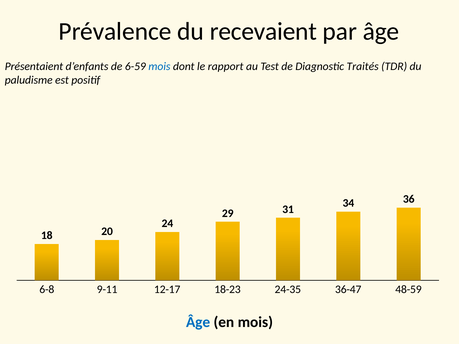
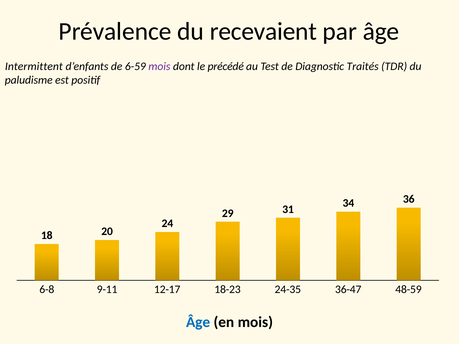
Présentaient: Présentaient -> Intermittent (34, 66)
mois colour: blue -> purple (159, 66)
rapport: rapport -> précédé (226, 66)
